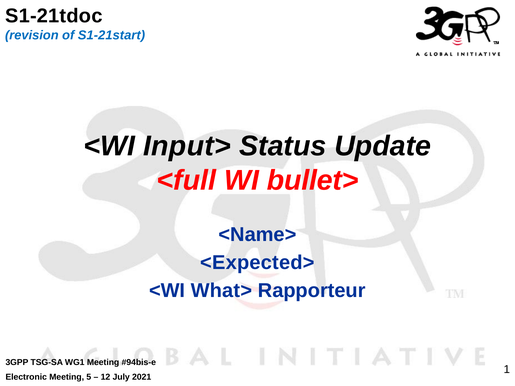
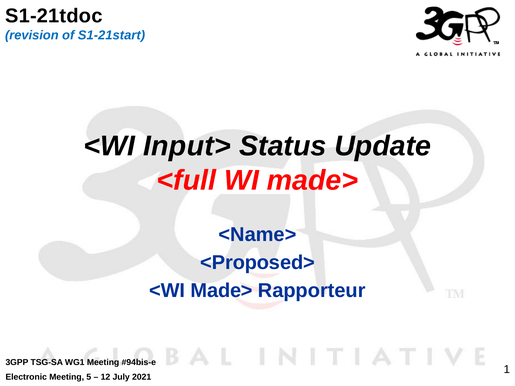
WI bullet>: bullet> -> made> (313, 181)
<Expected>: <Expected> -> <Proposed> (258, 263)
<WI What>: What> -> Made> (222, 291)
